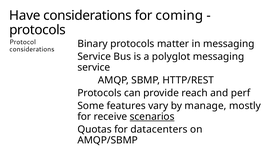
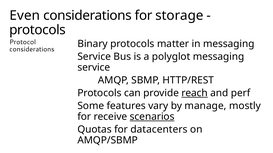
Have: Have -> Even (25, 16)
coming: coming -> storage (179, 16)
reach underline: none -> present (195, 93)
